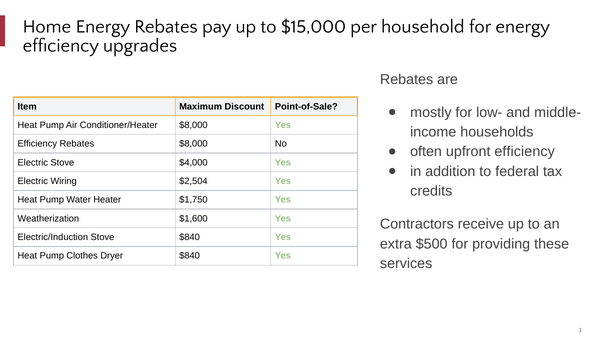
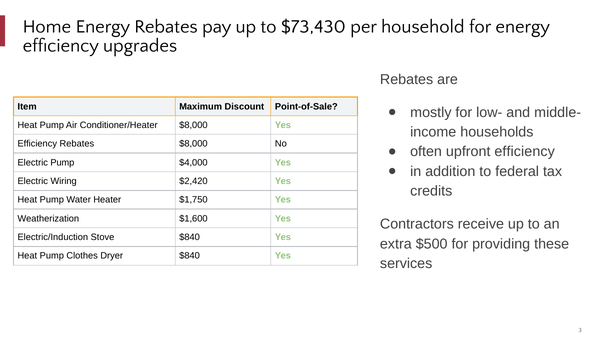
$15,000: $15,000 -> $73,430 (313, 27)
Electric Stove: Stove -> Pump (62, 163)
$2,504: $2,504 -> $2,420 (193, 181)
